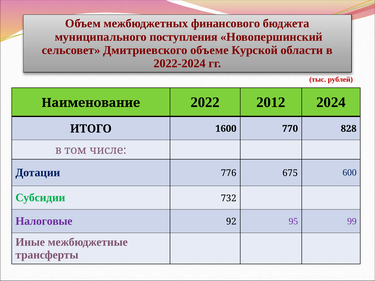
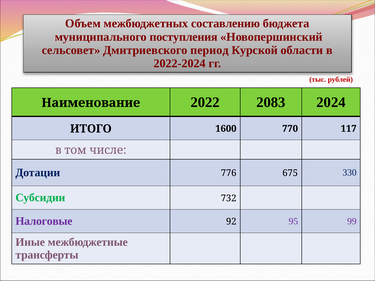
финансового: финансового -> составлению (226, 24)
объеме: объеме -> период (209, 50)
2012: 2012 -> 2083 (271, 102)
828: 828 -> 117 (349, 129)
600: 600 -> 330 (350, 173)
